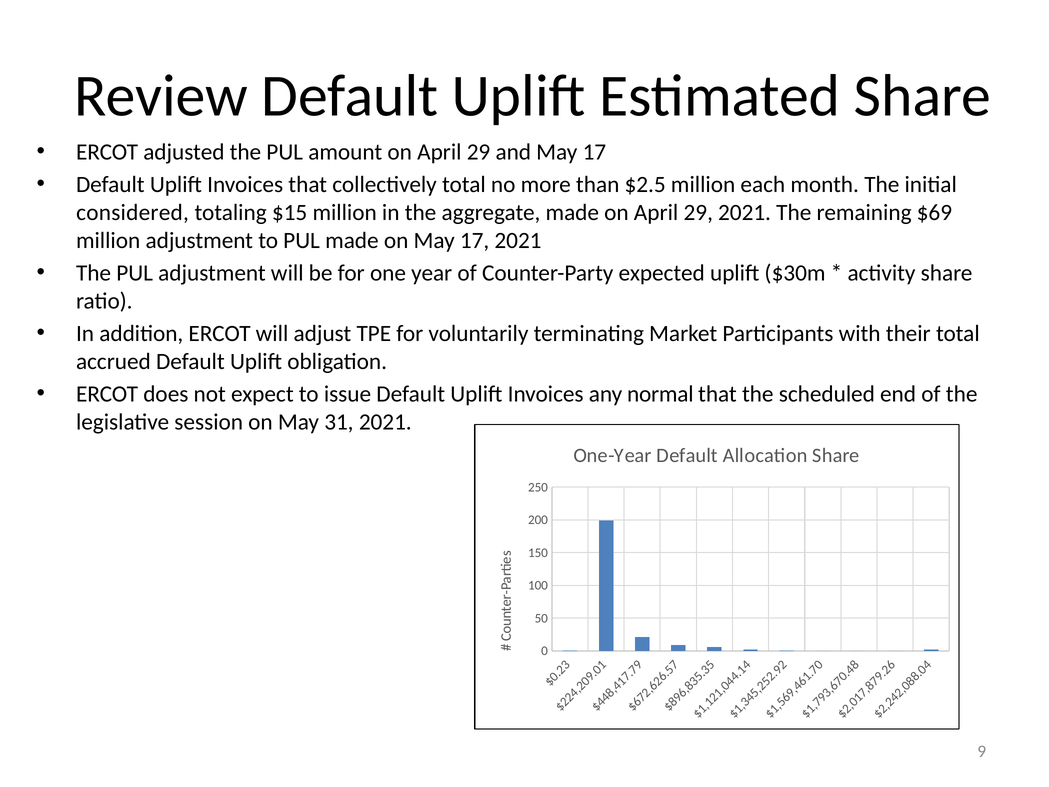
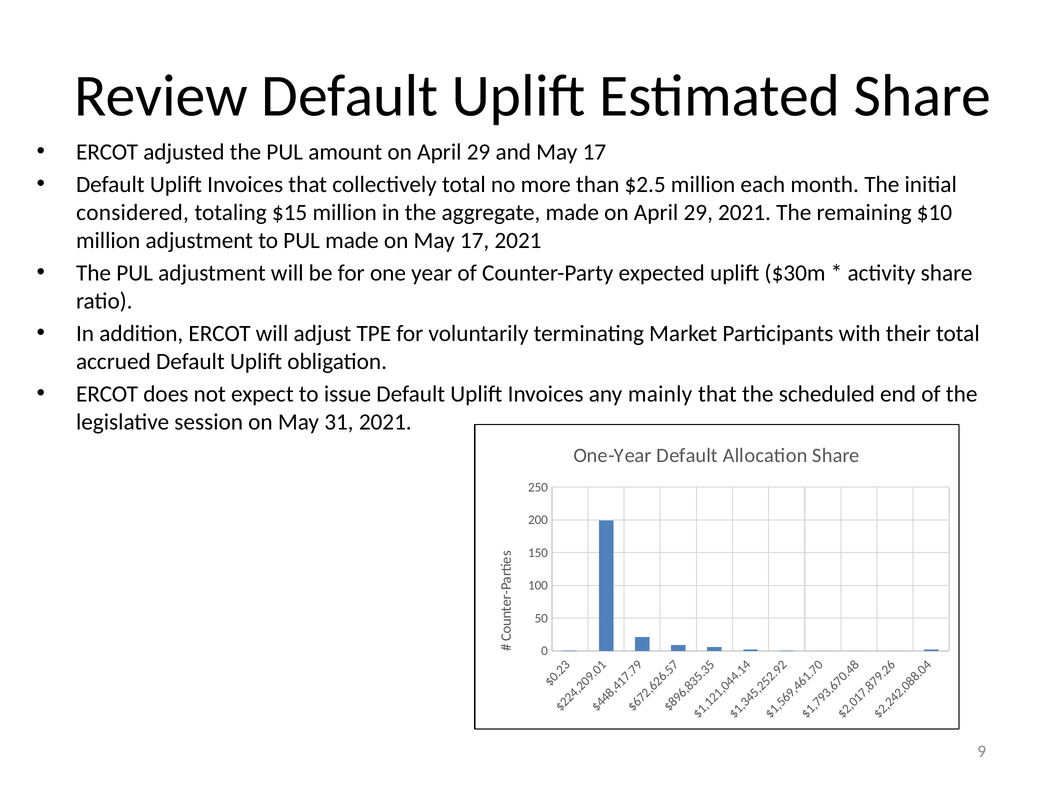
$69: $69 -> $10 (934, 212)
normal: normal -> mainly (660, 394)
